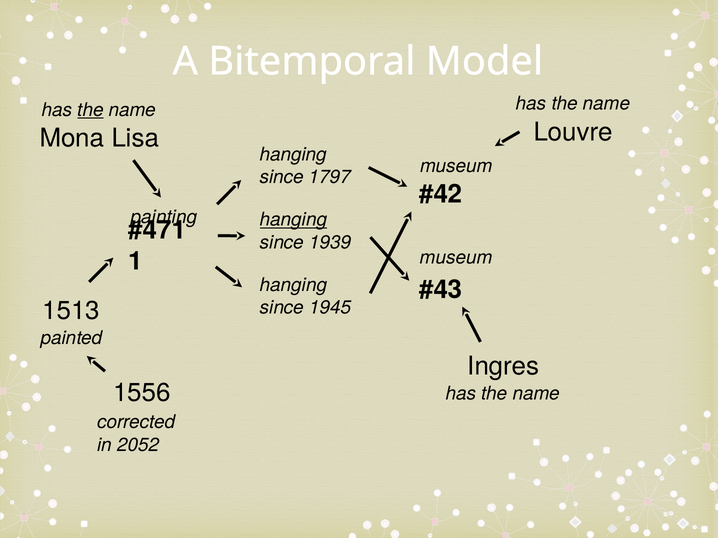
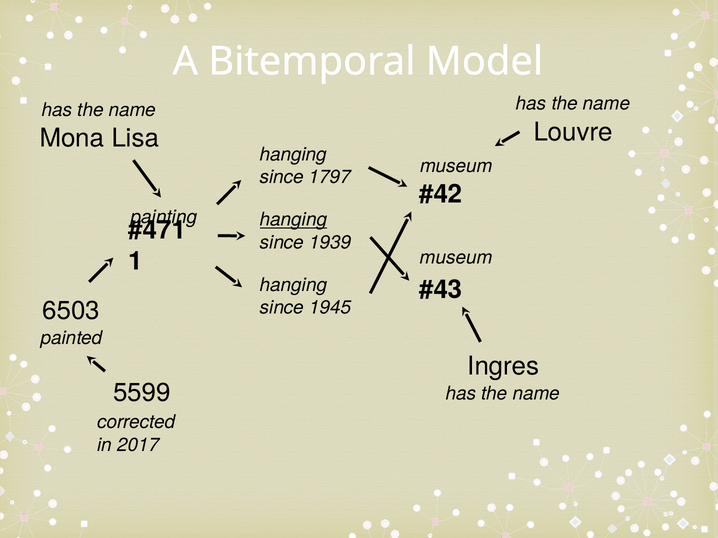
the underline: present -> none (91, 110)
1513: 1513 -> 6503 (71, 311)
1556: 1556 -> 5599 (142, 393)
2052: 2052 -> 2017 (138, 445)
